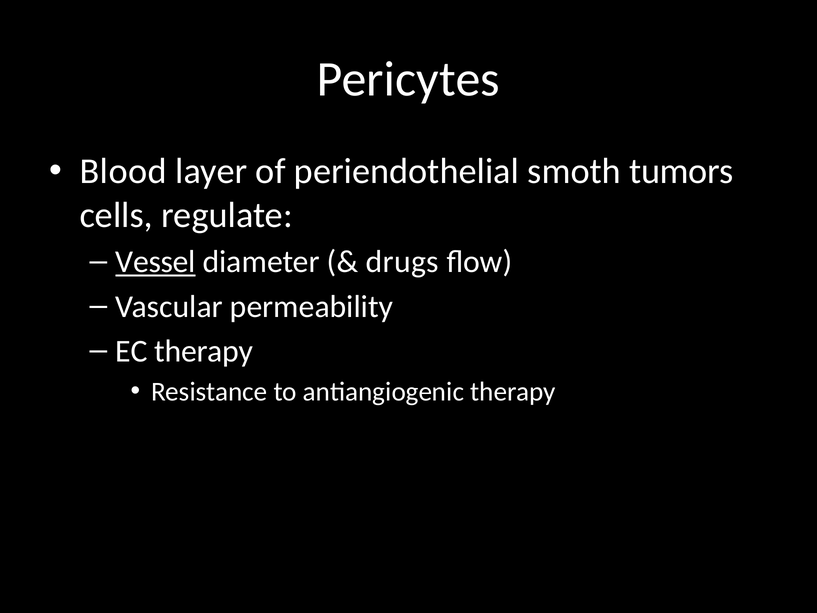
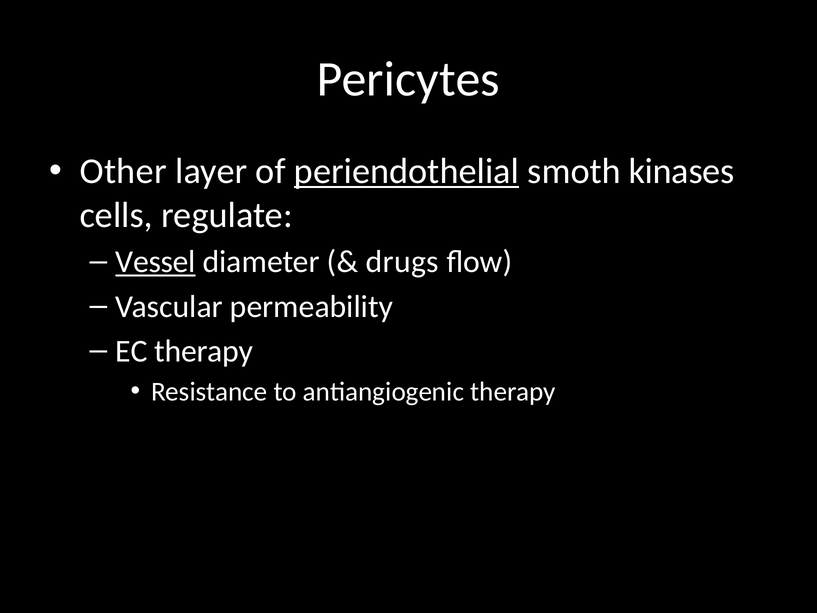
Blood: Blood -> Other (123, 171)
periendothelial underline: none -> present (407, 171)
tumors: tumors -> kinases (681, 171)
